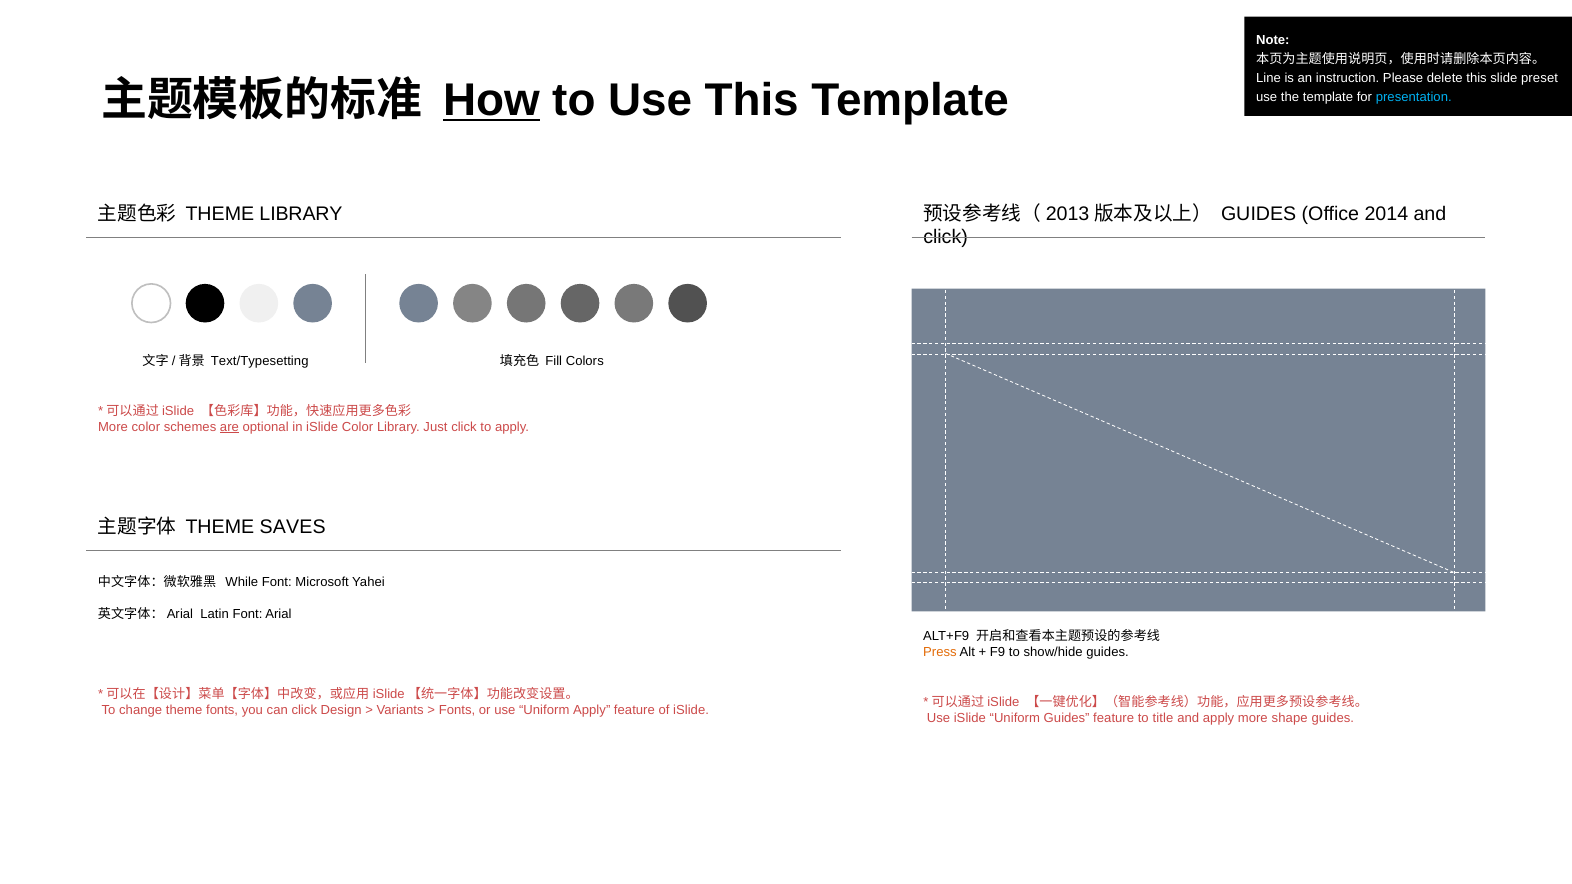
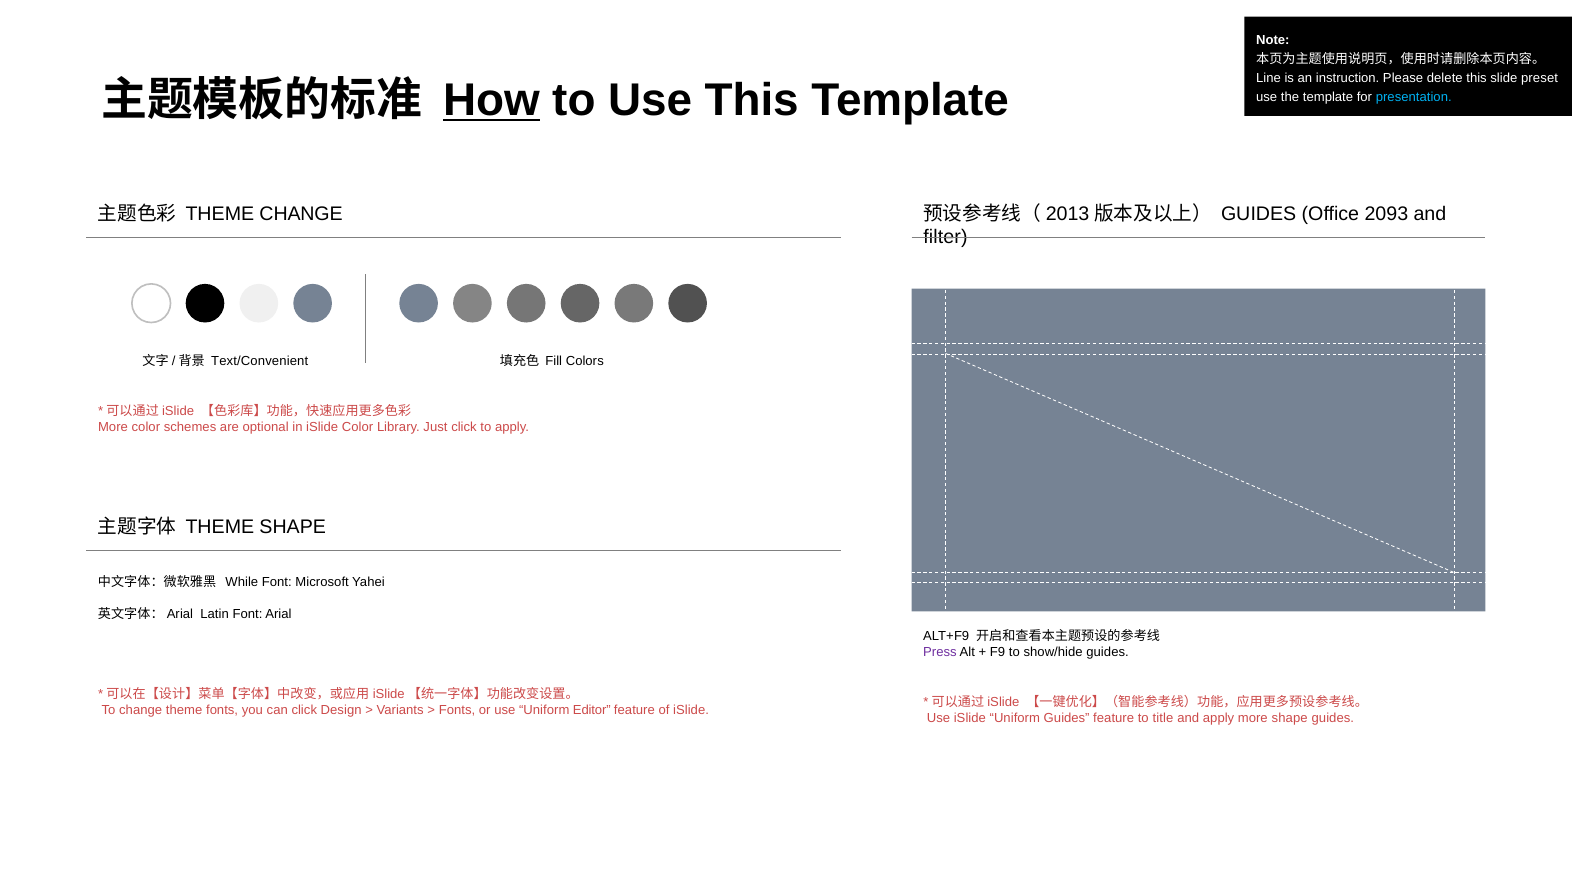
2014: 2014 -> 2093 (1386, 214)
THEME LIBRARY: LIBRARY -> CHANGE (301, 214)
click: click -> filter (945, 238)
Text/Typesetting: Text/Typesetting -> Text/Convenient (260, 361)
are underline: present -> none (229, 427)
THEME SAVES: SAVES -> SHAPE (293, 527)
Press colour: orange -> purple (940, 652)
Uniform Apply: Apply -> Editor (592, 710)
